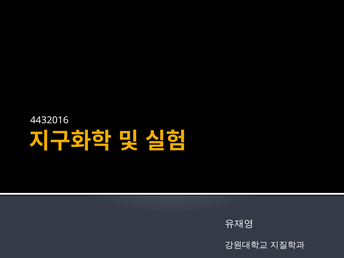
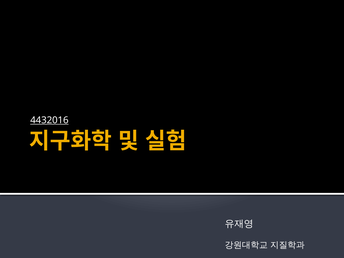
4432016 underline: none -> present (49, 120)
